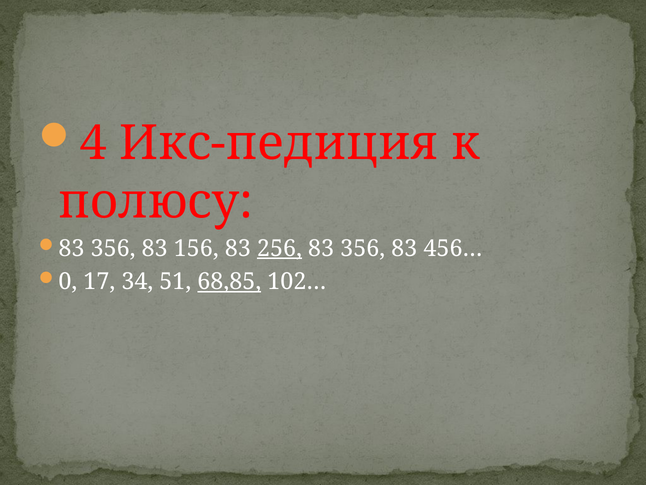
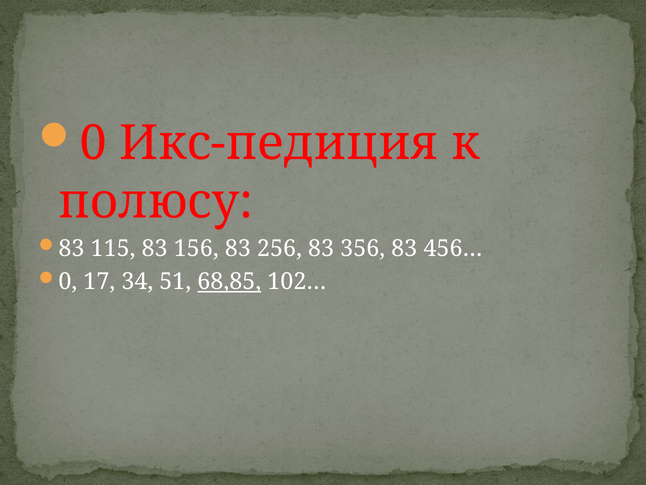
4: 4 -> 0 (93, 143)
356: 356 -> 115 (113, 248)
256 underline: present -> none (279, 248)
